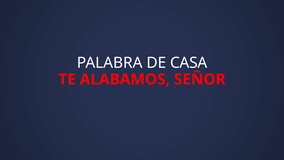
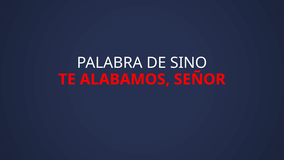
CASA: CASA -> SINO (189, 63)
